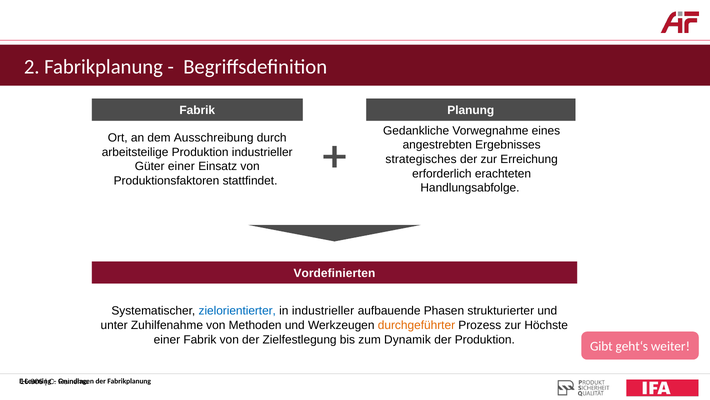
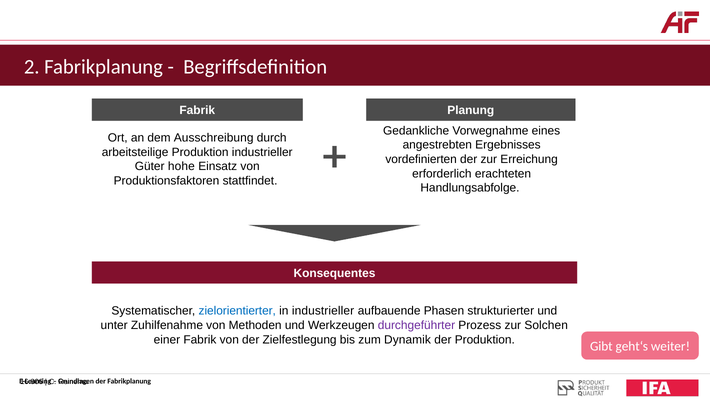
strategisches: strategisches -> vordefinierten (421, 159)
Güter einer: einer -> hohe (181, 166)
Vordefinierten: Vordefinierten -> Konsequentes (334, 273)
durchgeführter colour: orange -> purple (416, 325)
Höchste: Höchste -> Solchen (546, 325)
